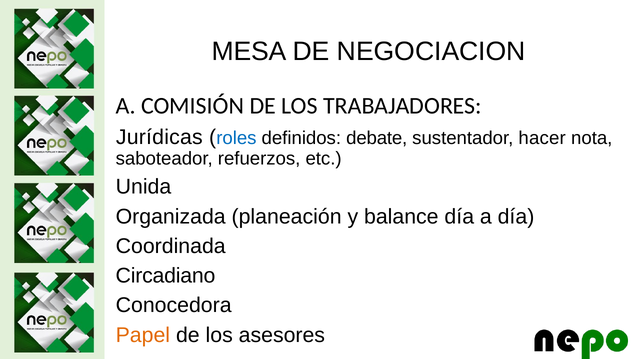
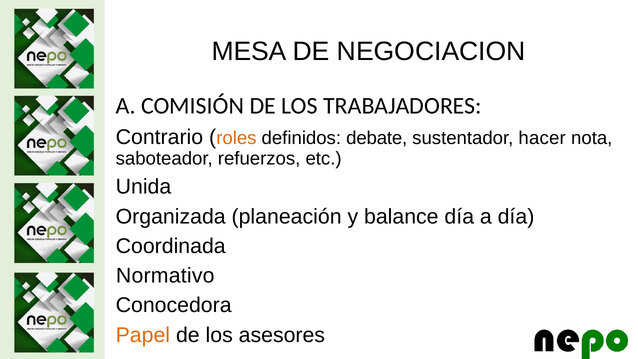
Jurídicas: Jurídicas -> Contrario (159, 137)
roles colour: blue -> orange (236, 138)
Circadiano: Circadiano -> Normativo (165, 276)
